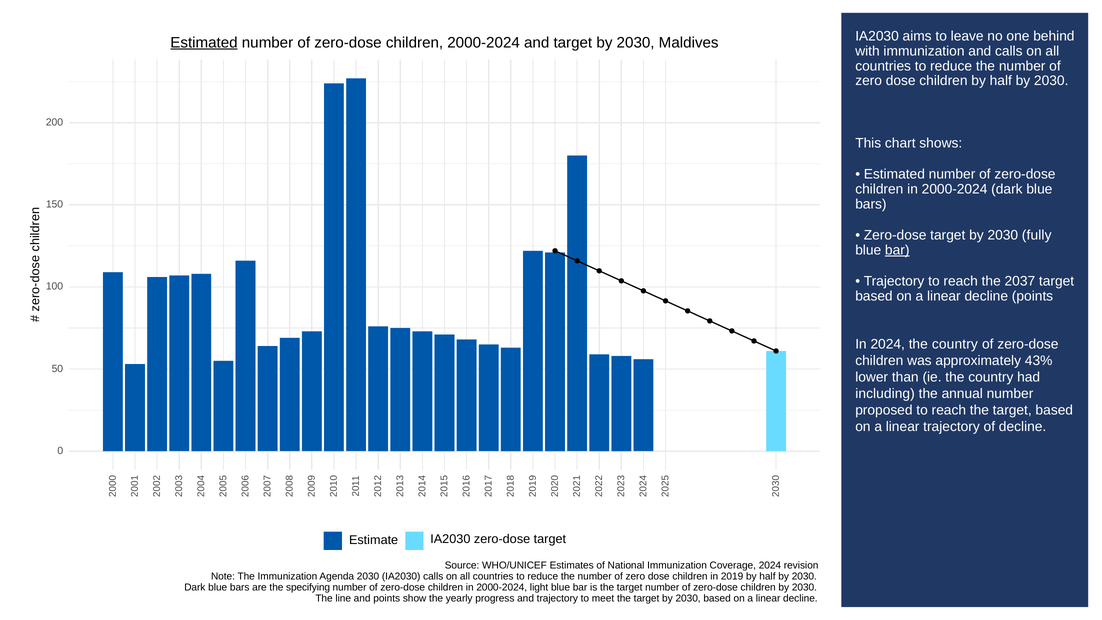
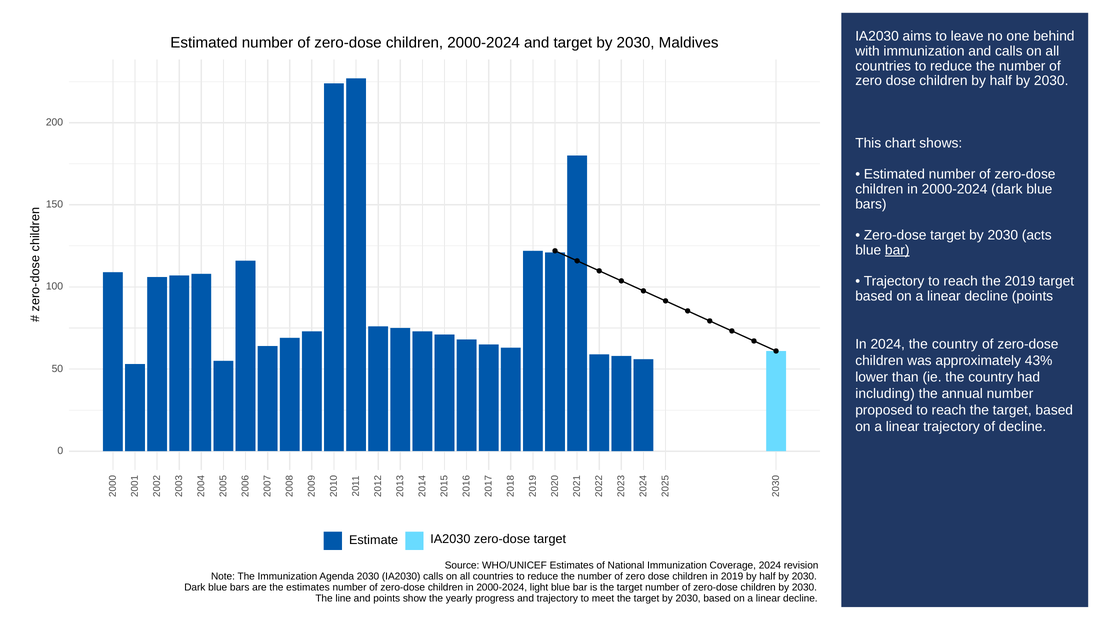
Estimated underline: present -> none (204, 43)
fully: fully -> acts (1037, 235)
the 2037: 2037 -> 2019 (1020, 281)
the specifying: specifying -> estimates (308, 587)
